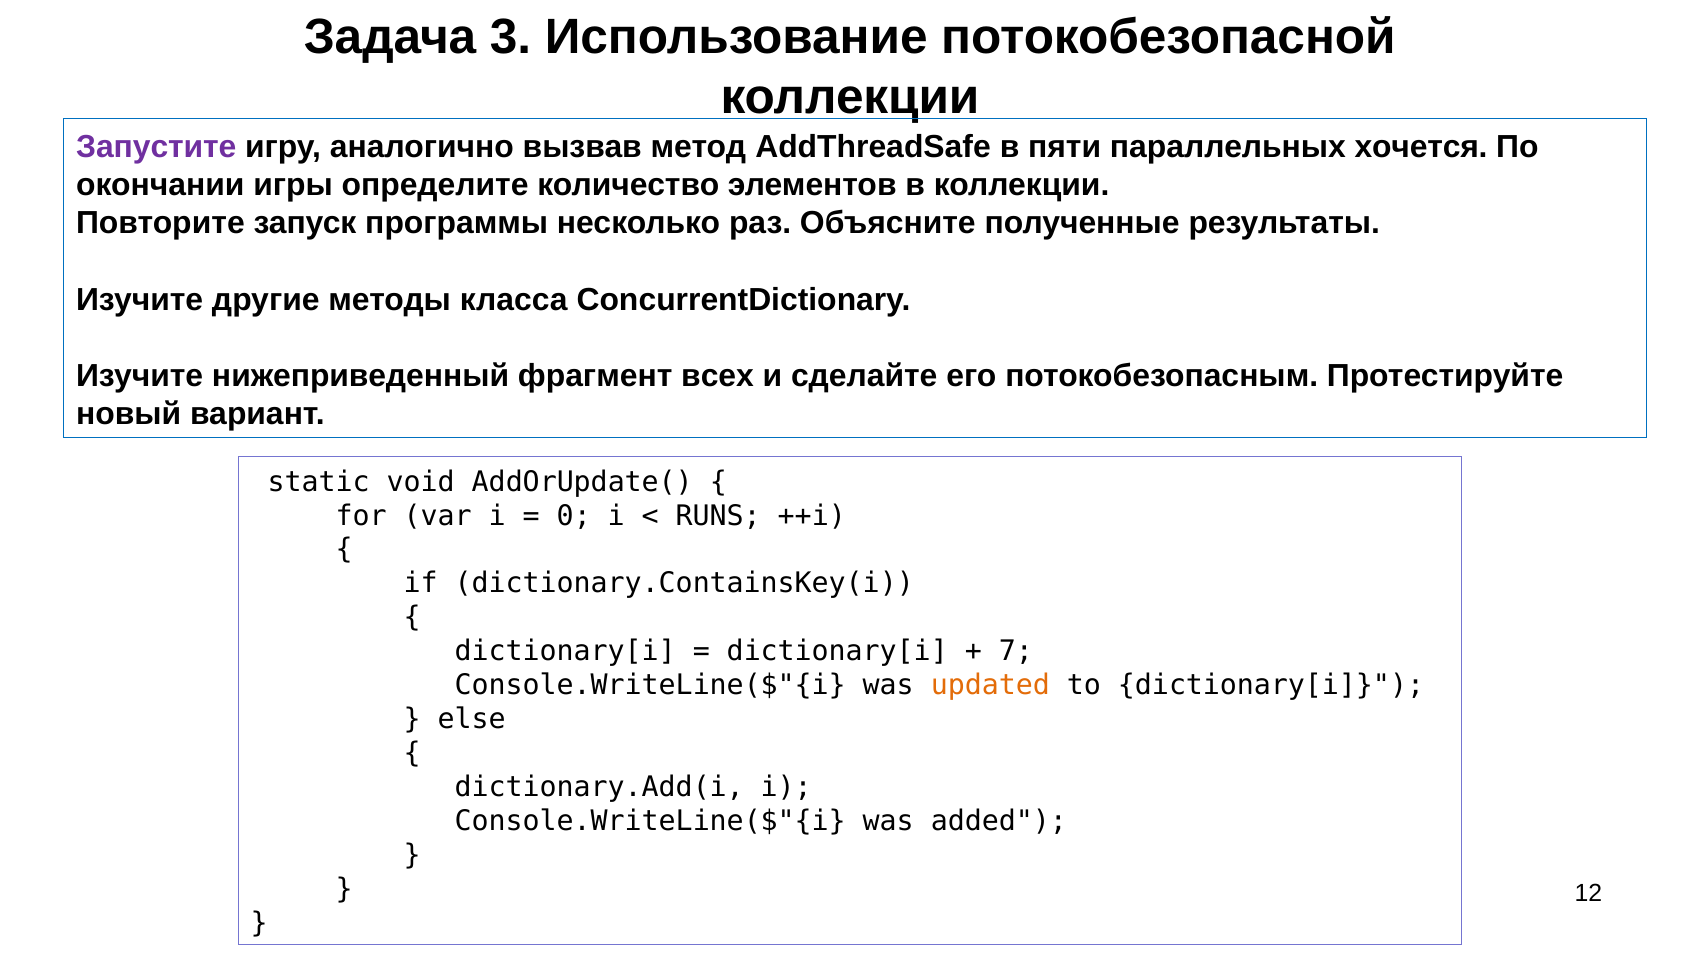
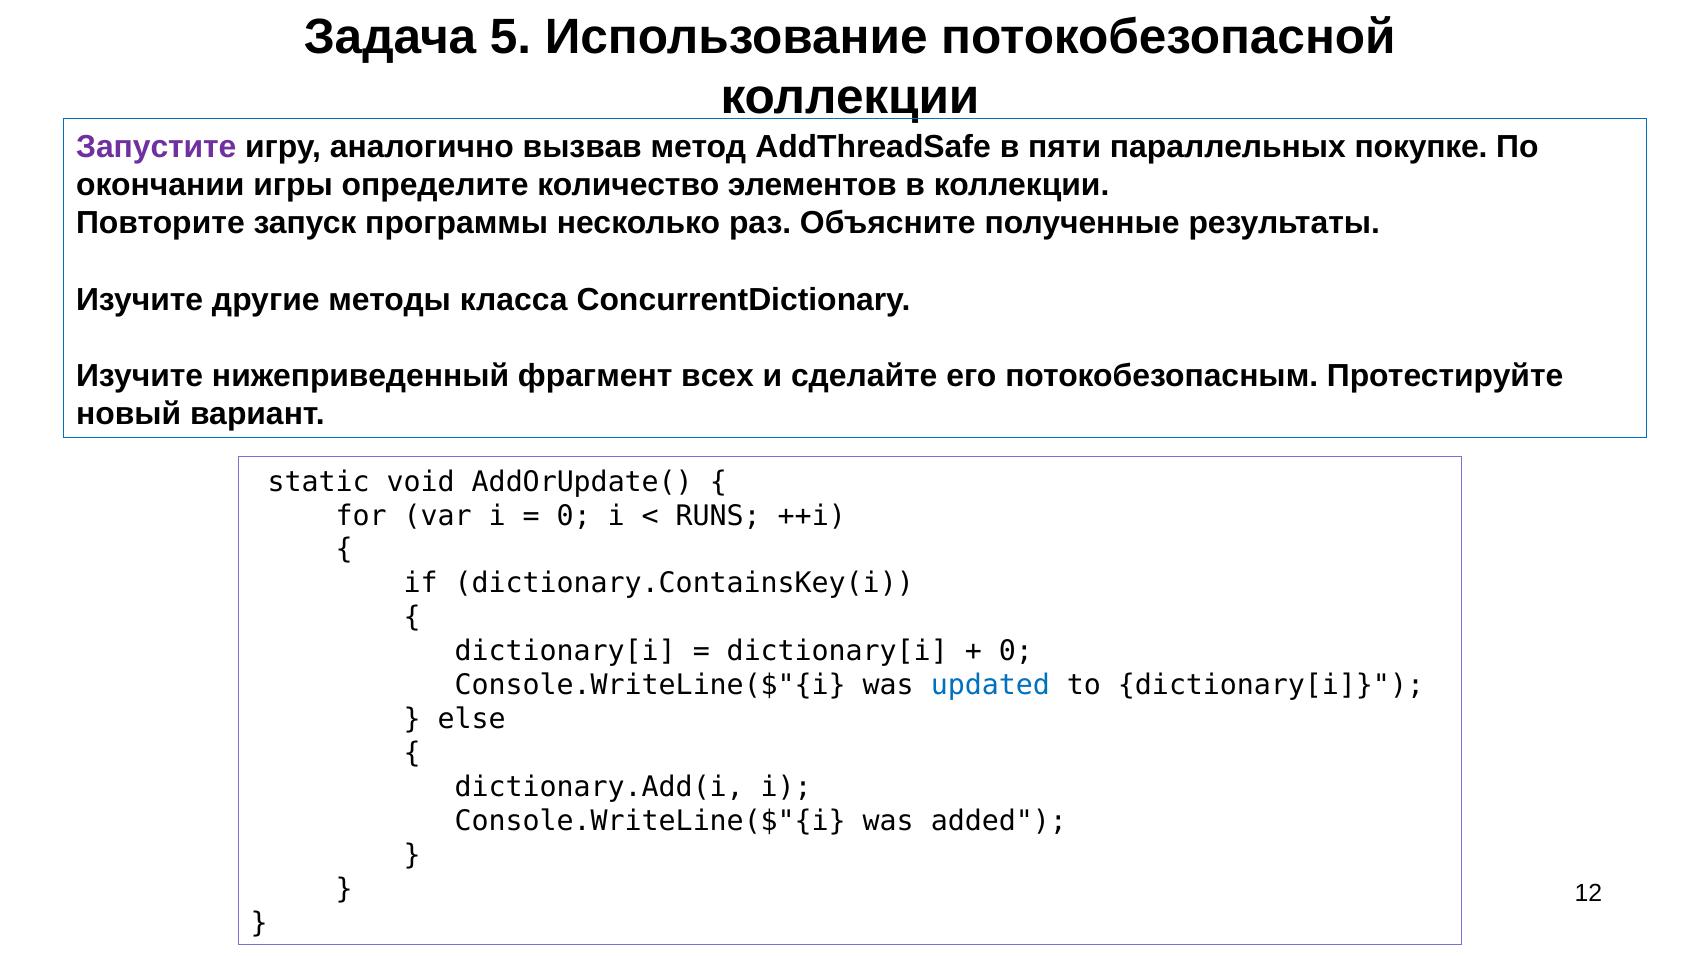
3: 3 -> 5 (511, 37)
хочется: хочется -> покупке (1421, 147)
7: 7 -> 0 (1016, 652)
updated colour: orange -> blue (990, 686)
